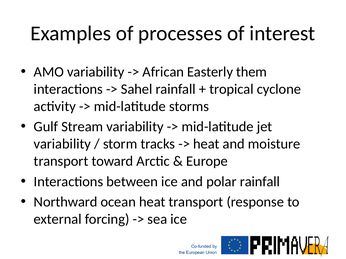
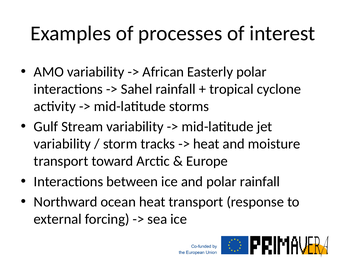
Easterly them: them -> polar (251, 72)
